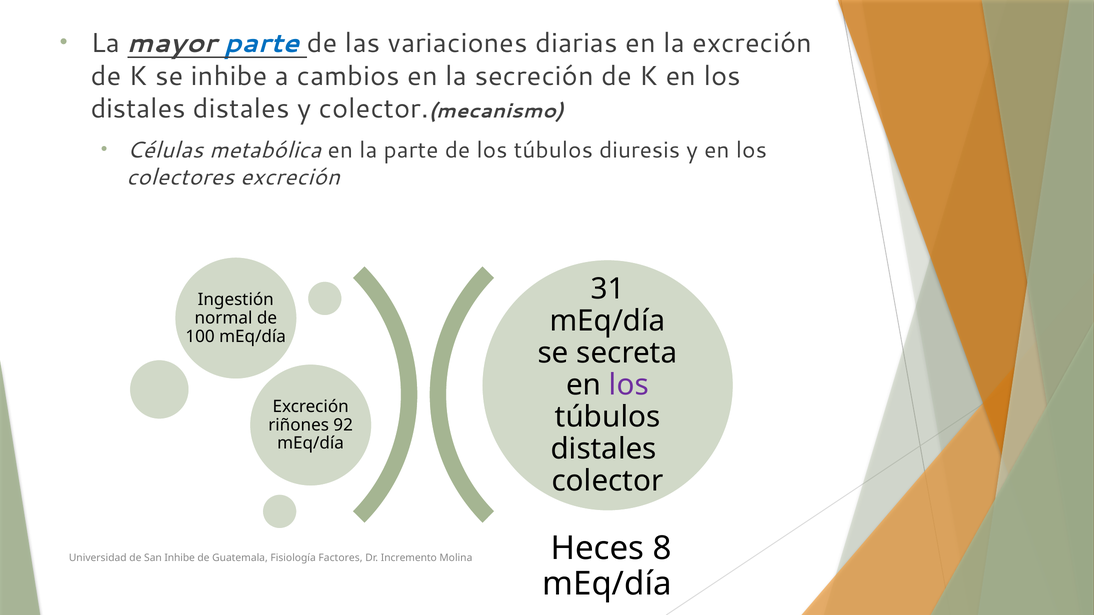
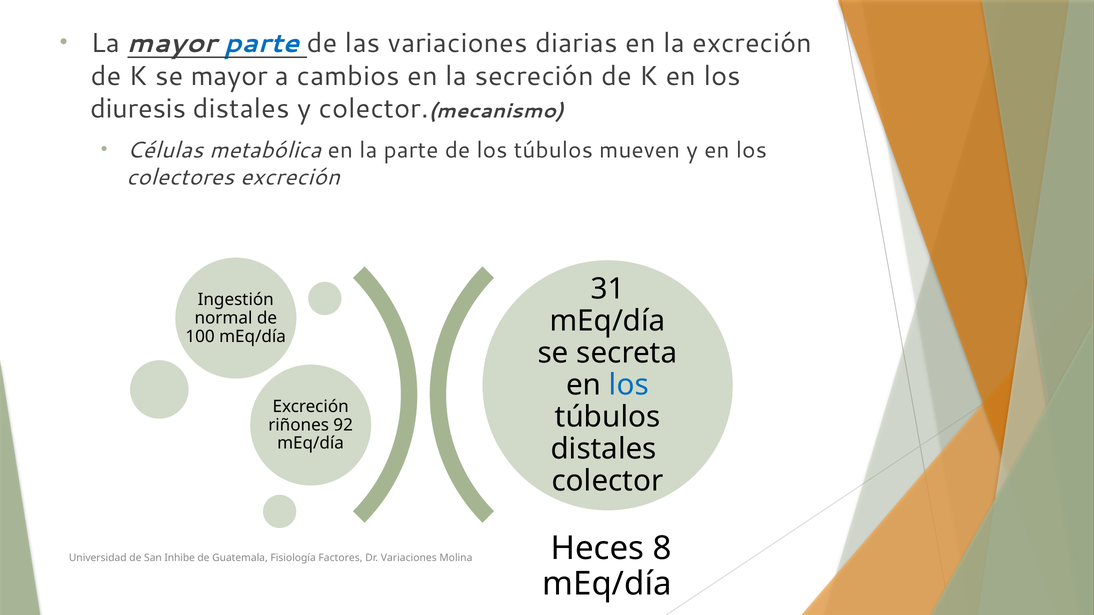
se inhibe: inhibe -> mayor (229, 76)
distales: distales -> diuresis (138, 109)
diuresis: diuresis -> mueven (640, 150)
los colour: purple -> blue (629, 385)
Dr Incremento: Incremento -> Variaciones (409, 558)
